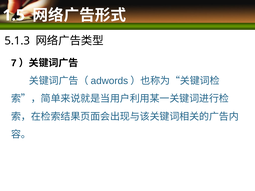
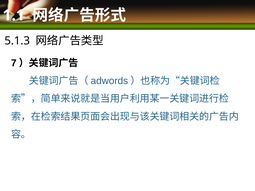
1.5: 1.5 -> 1.1 (14, 15)
